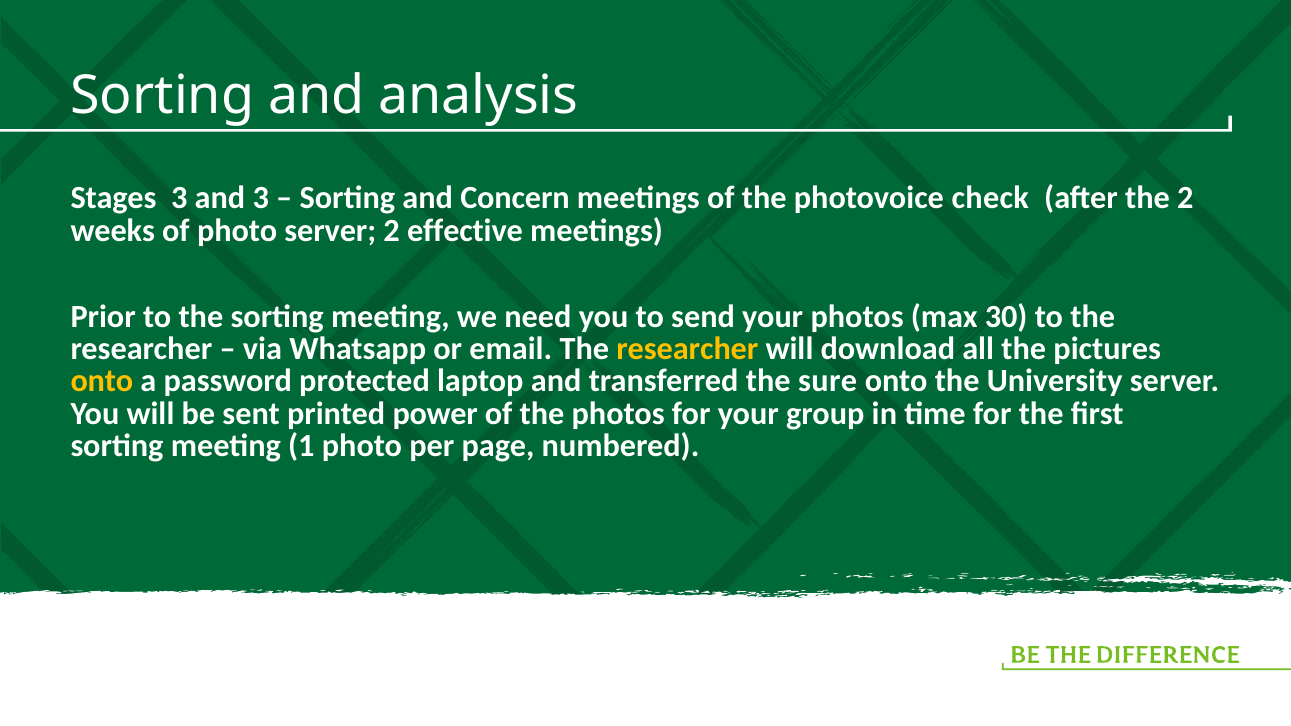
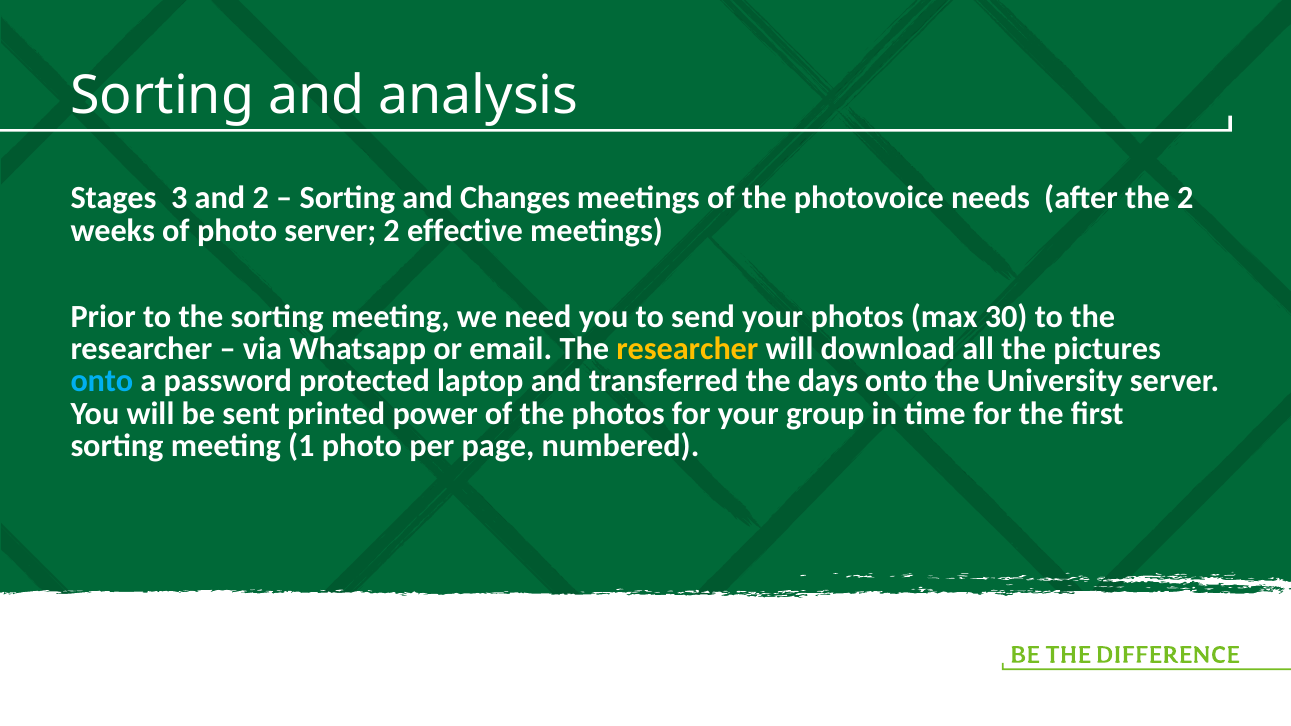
and 3: 3 -> 2 (261, 198)
Concern: Concern -> Changes (515, 198)
check: check -> needs (991, 198)
onto colour: yellow -> light blue (102, 381)
sure: sure -> days (828, 381)
